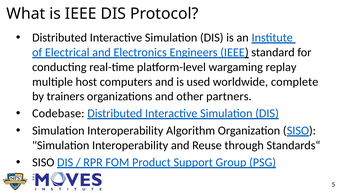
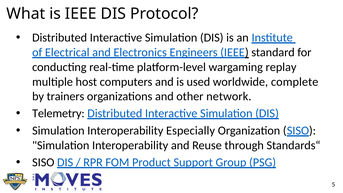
partners: partners -> network (229, 96)
Codebase: Codebase -> Telemetry (58, 113)
Algorithm: Algorithm -> Especially (191, 131)
